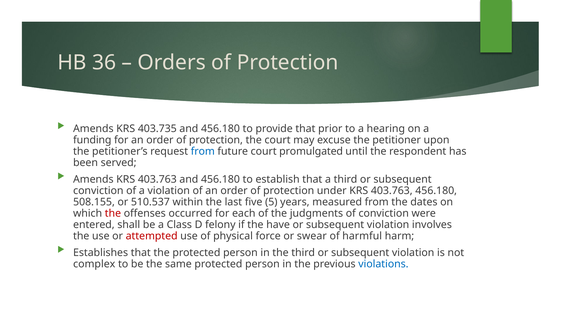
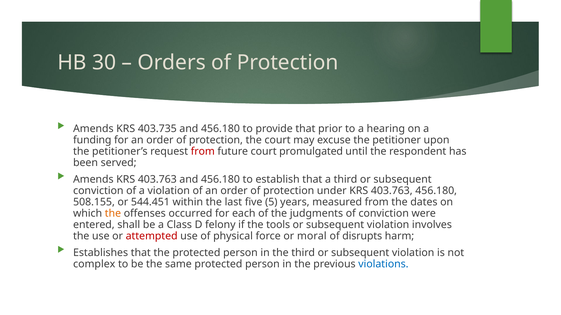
36: 36 -> 30 (104, 63)
from colour: blue -> red (203, 152)
510.537: 510.537 -> 544.451 (150, 202)
the colour: red -> orange (113, 214)
have: have -> tools (278, 225)
swear: swear -> moral (312, 236)
harmful: harmful -> disrupts (362, 236)
